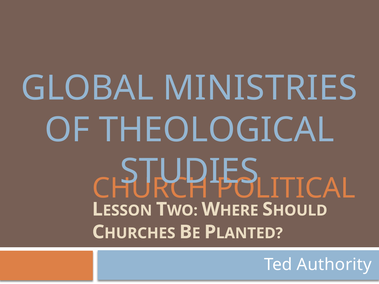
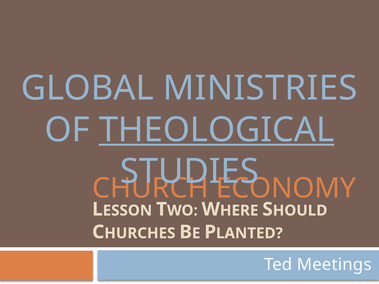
THEOLOGICAL underline: none -> present (216, 130)
POLITICAL: POLITICAL -> ECONOMY (286, 188)
Authority: Authority -> Meetings (334, 265)
